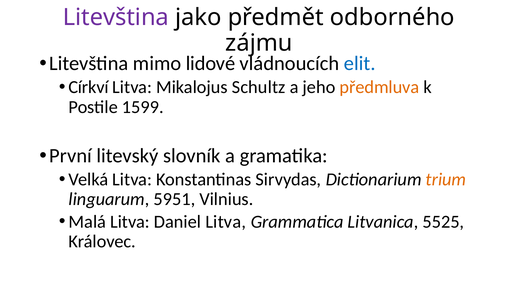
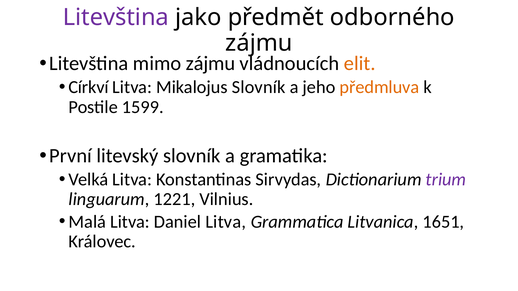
mimo lidové: lidové -> zájmu (210, 64)
elit colour: blue -> orange (360, 64)
Mikalojus Schultz: Schultz -> Slovník (259, 87)
trium colour: orange -> purple (446, 180)
5951: 5951 -> 1221 (174, 199)
5525: 5525 -> 1651 (443, 222)
